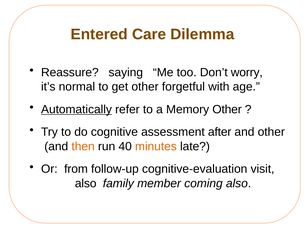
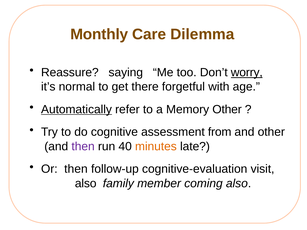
Entered: Entered -> Monthly (99, 34)
worry underline: none -> present (247, 72)
get other: other -> there (145, 87)
after: after -> from (220, 132)
then colour: orange -> purple (83, 147)
Or from: from -> then (76, 169)
